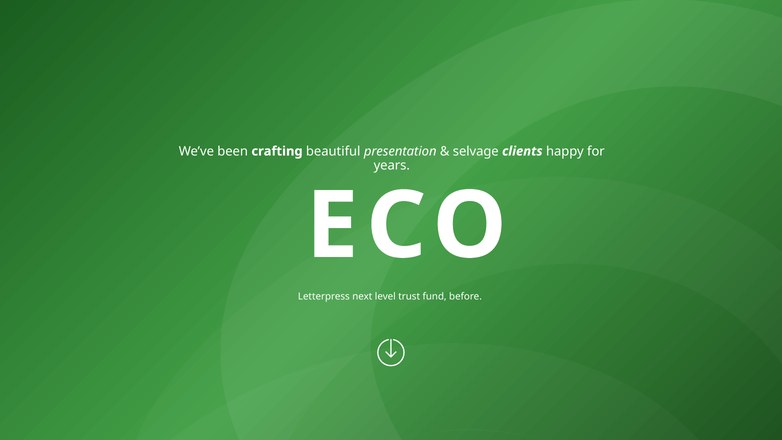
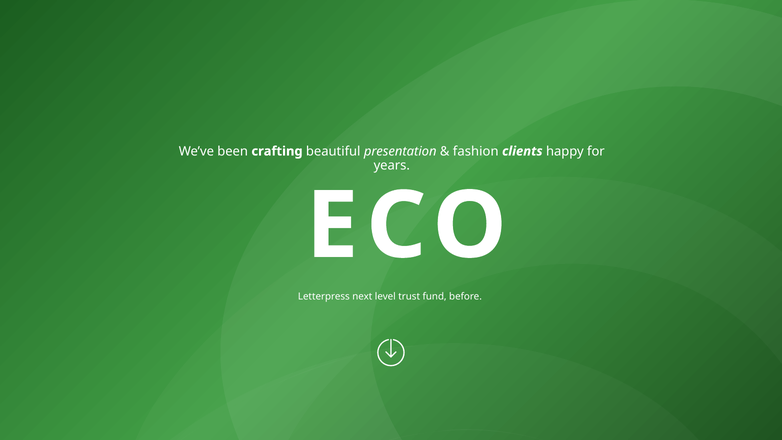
selvage: selvage -> fashion (476, 151)
